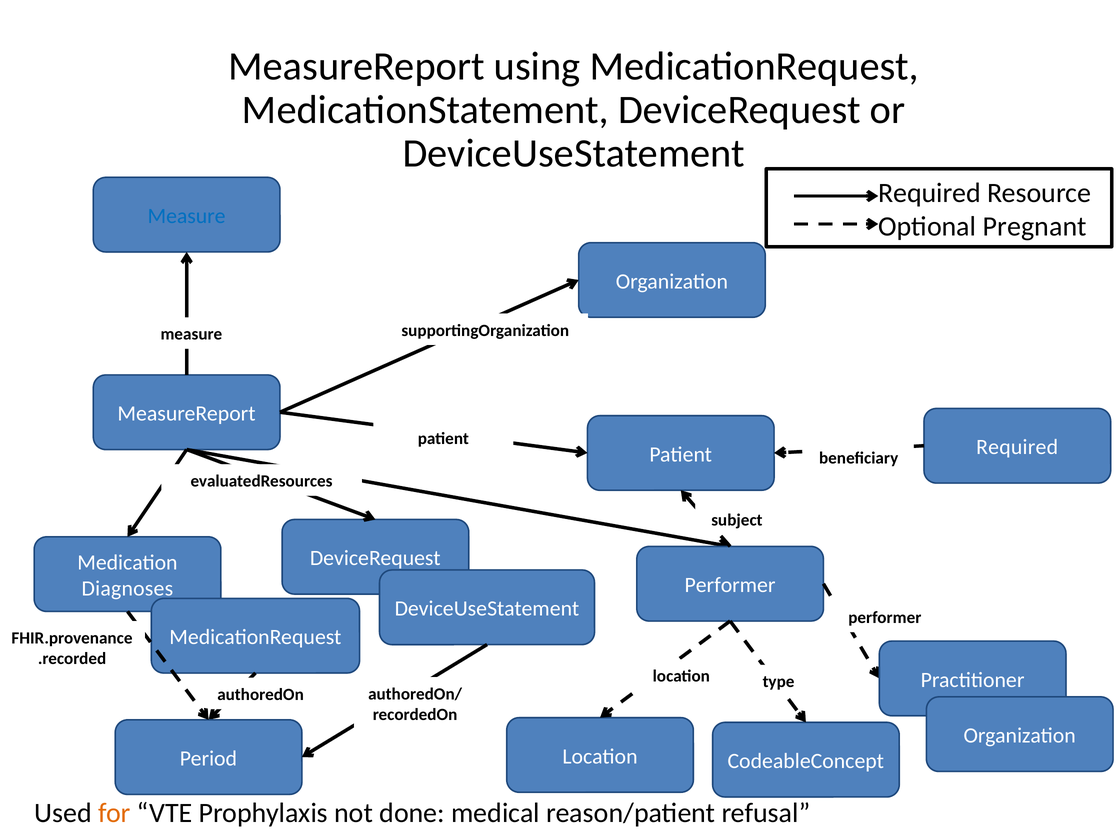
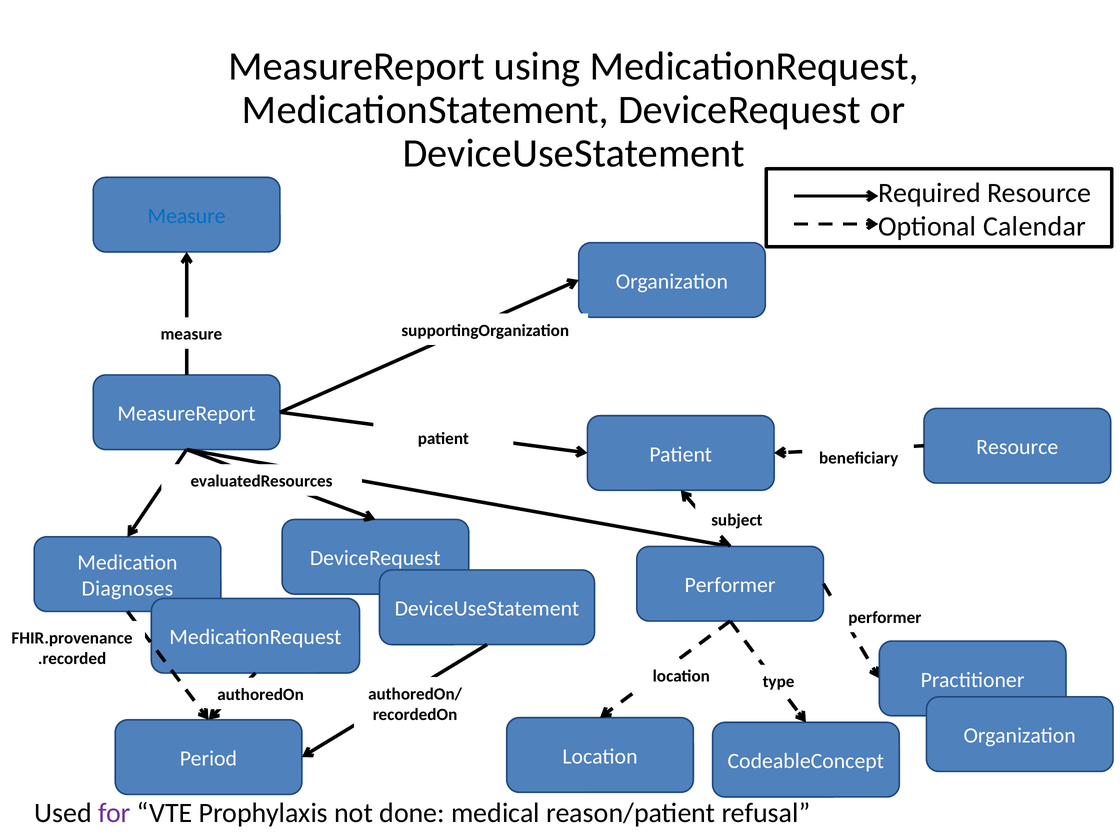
Pregnant: Pregnant -> Calendar (1035, 226)
Required: Required -> Resource (1017, 447)
for colour: orange -> purple (114, 813)
